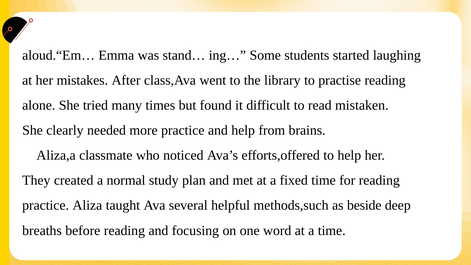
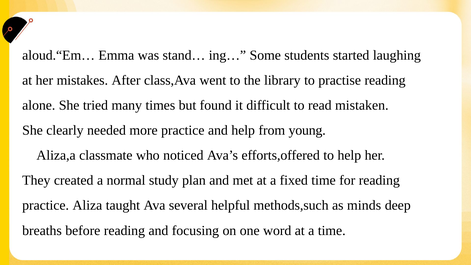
brains: brains -> young (307, 130)
beside: beside -> minds (364, 205)
